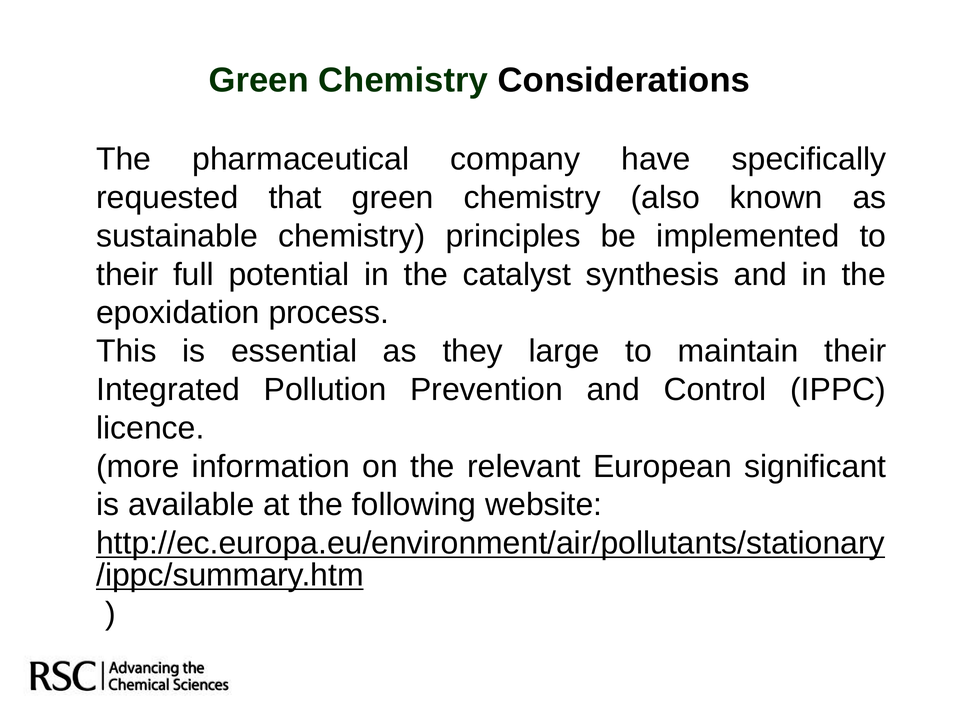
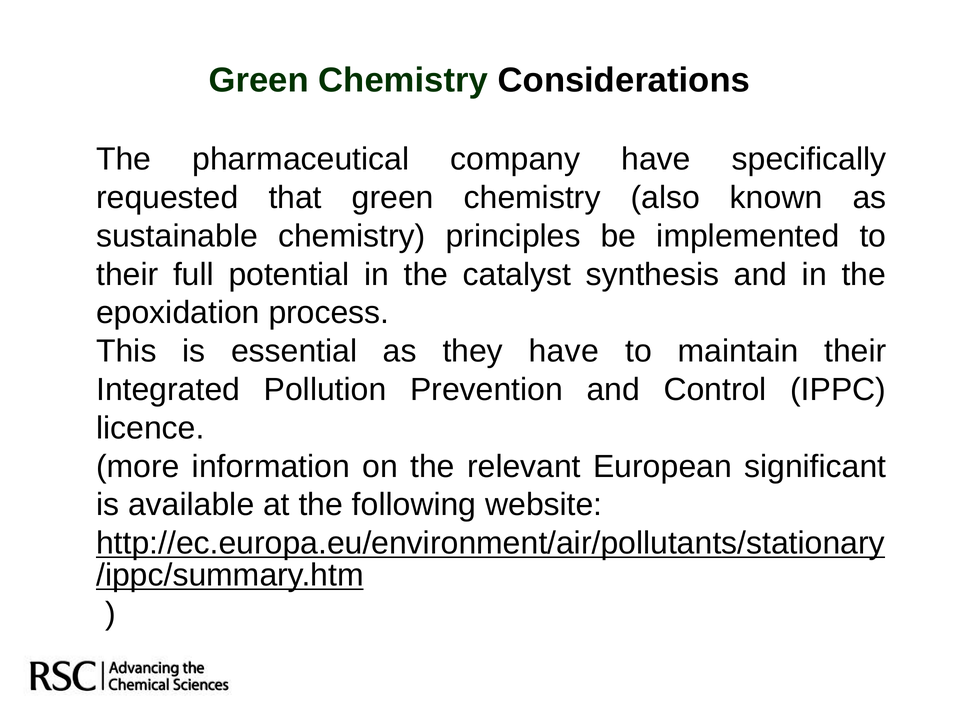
they large: large -> have (564, 351)
